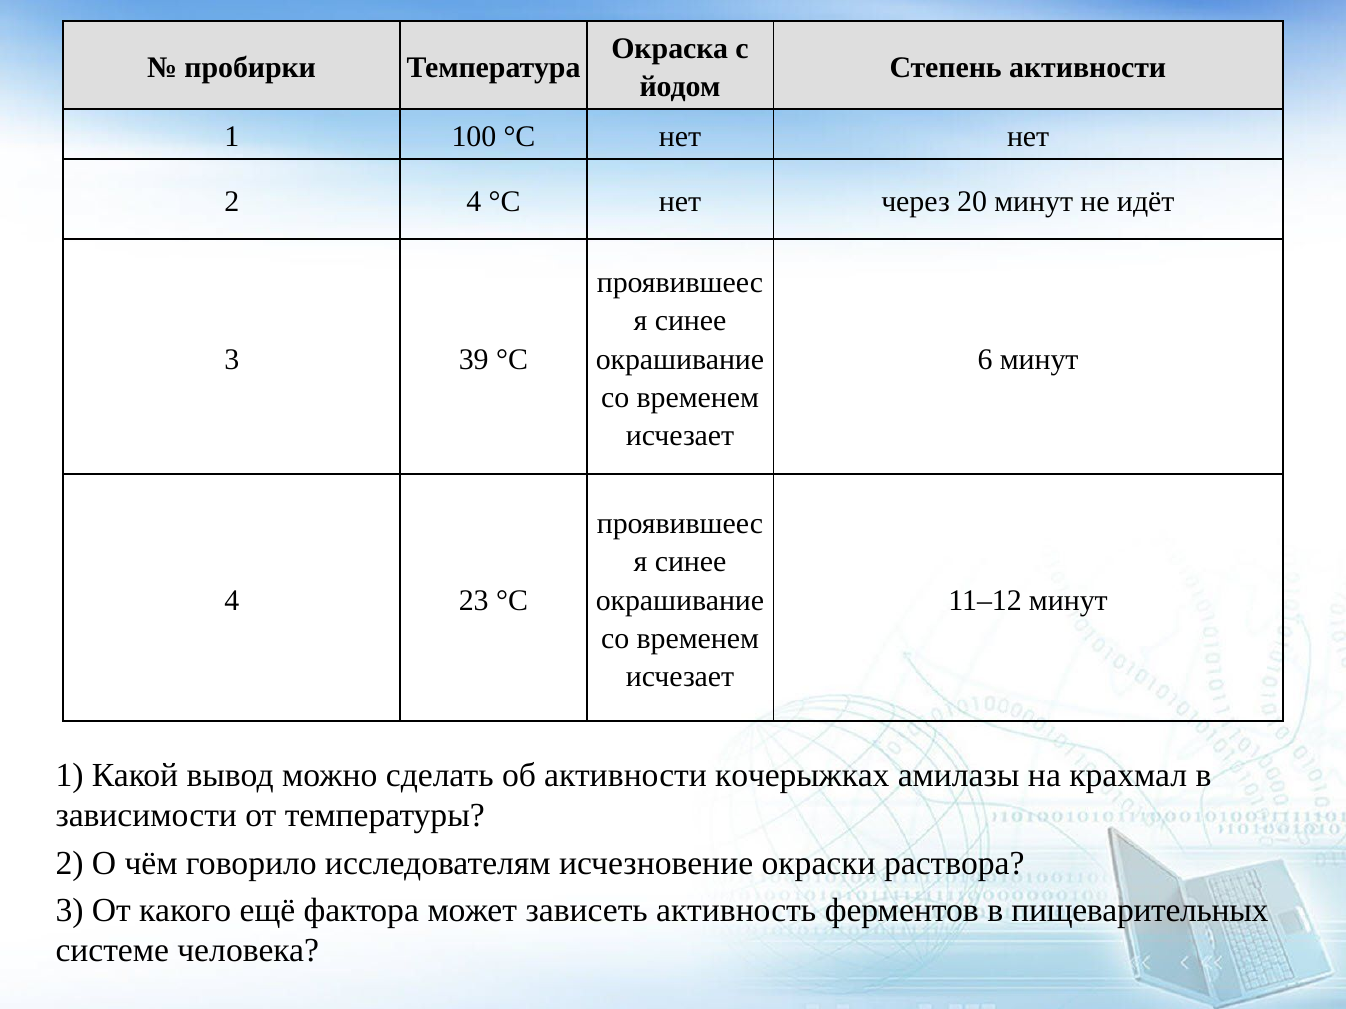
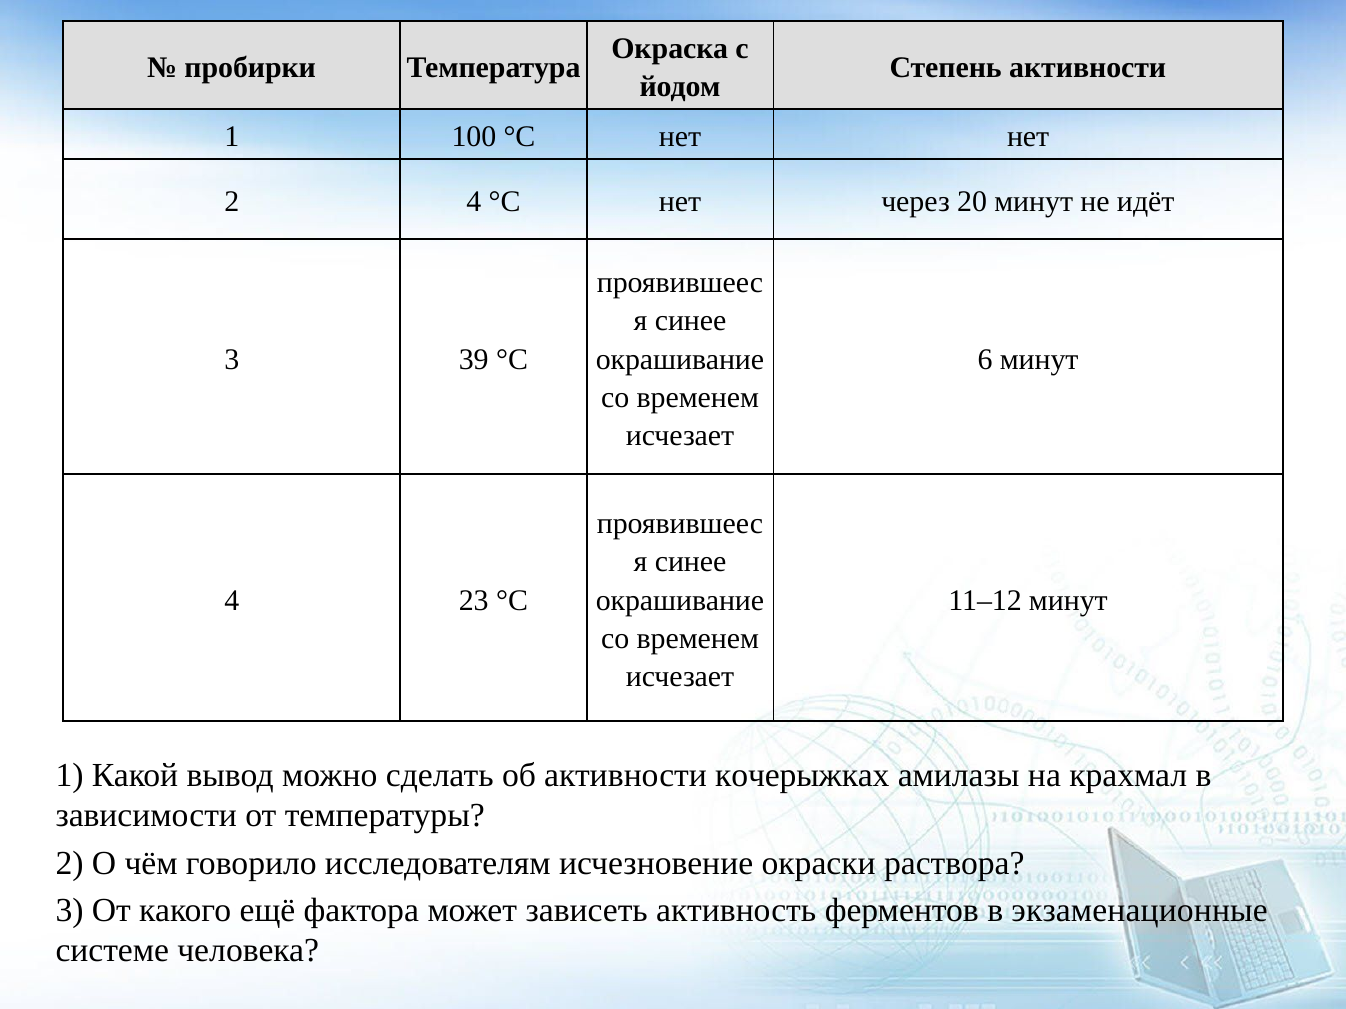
пищеварительных: пищеварительных -> экзаменационные (1140, 910)
